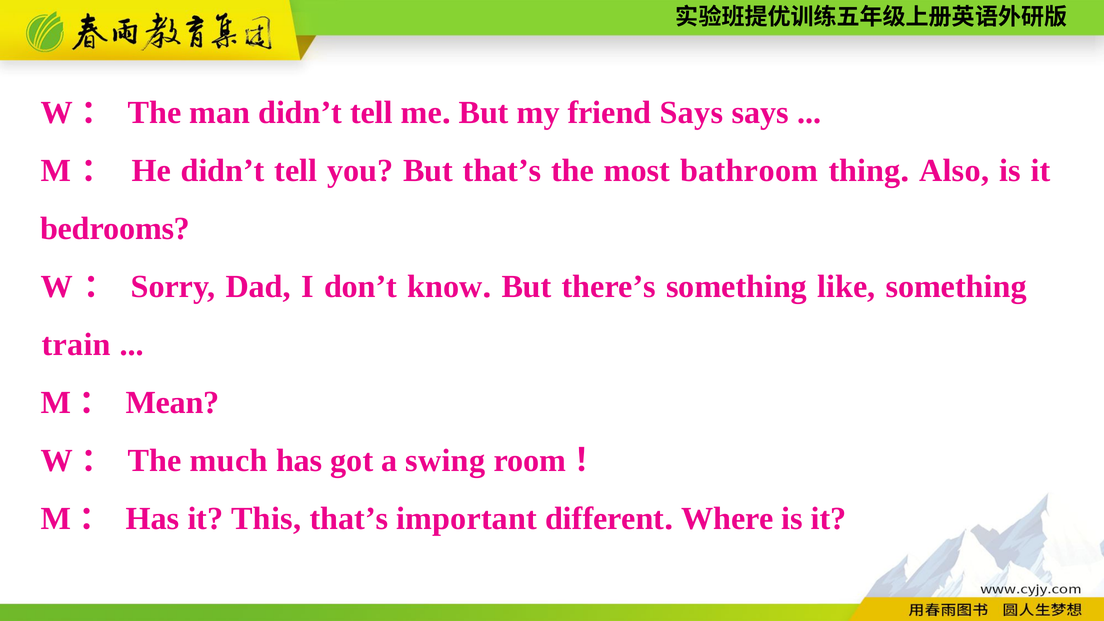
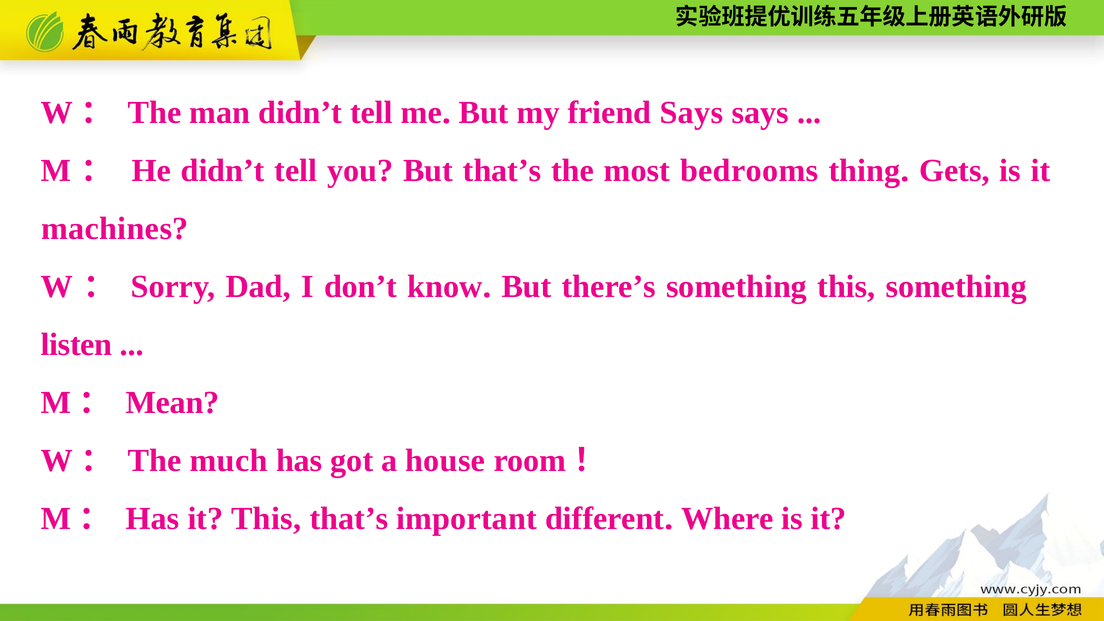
bathroom: bathroom -> bedrooms (749, 171)
Also: Also -> Gets (954, 171)
bedrooms: bedrooms -> machines (115, 229)
something like: like -> this (846, 287)
train: train -> listen (76, 345)
swing: swing -> house (445, 461)
